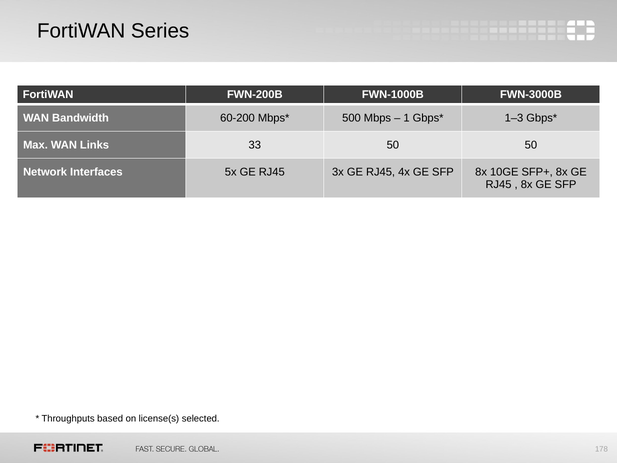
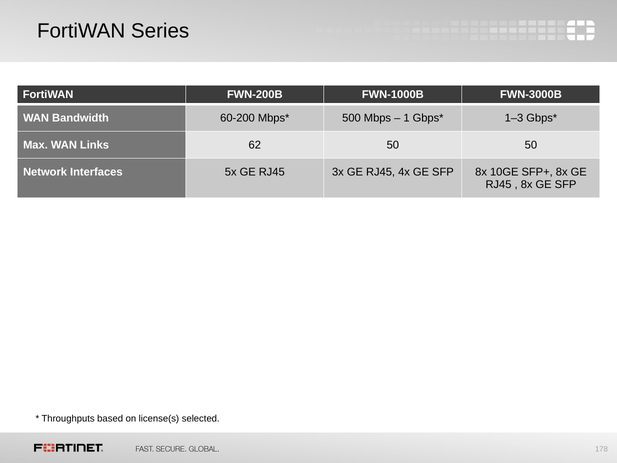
33: 33 -> 62 (255, 145)
